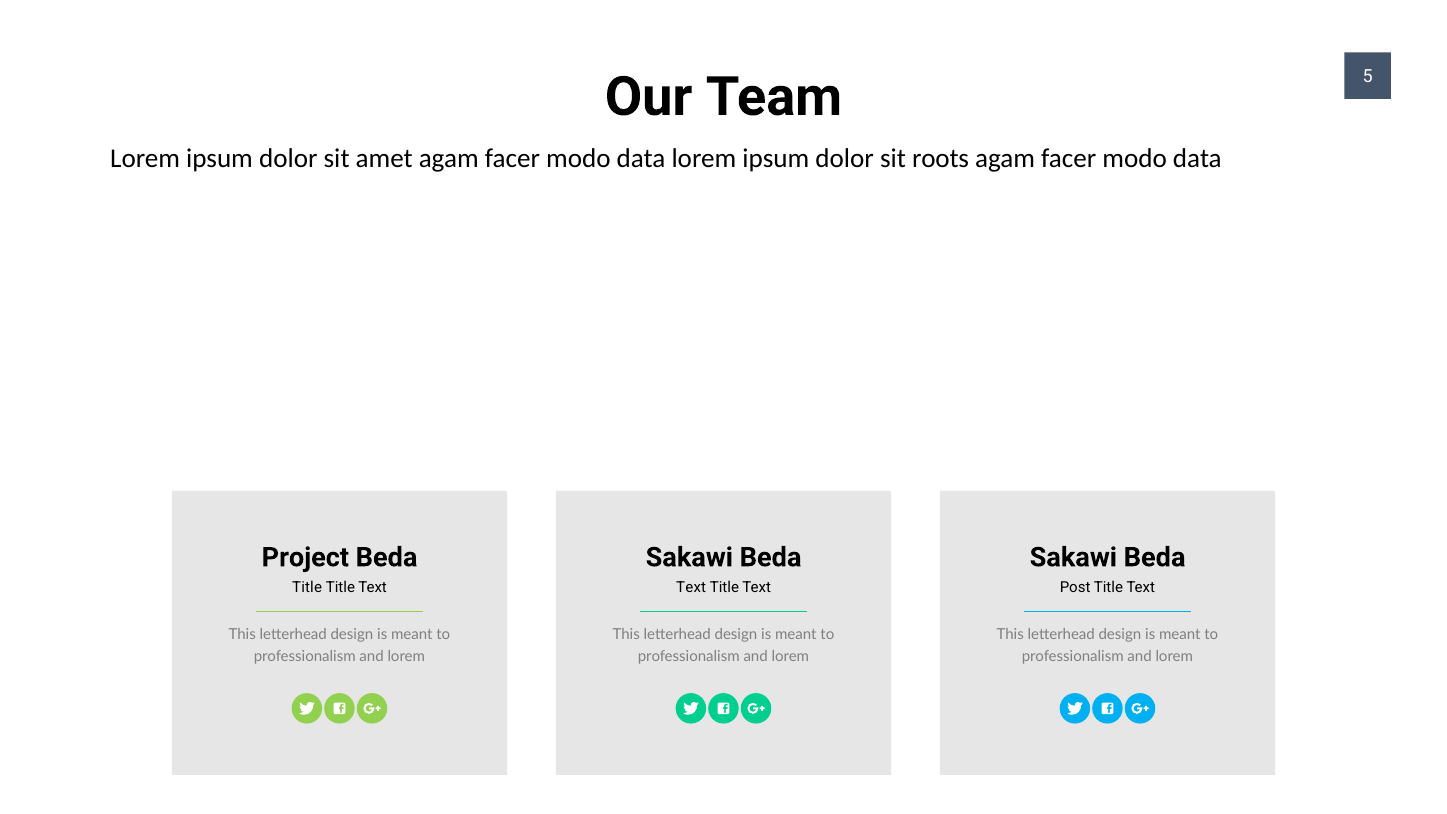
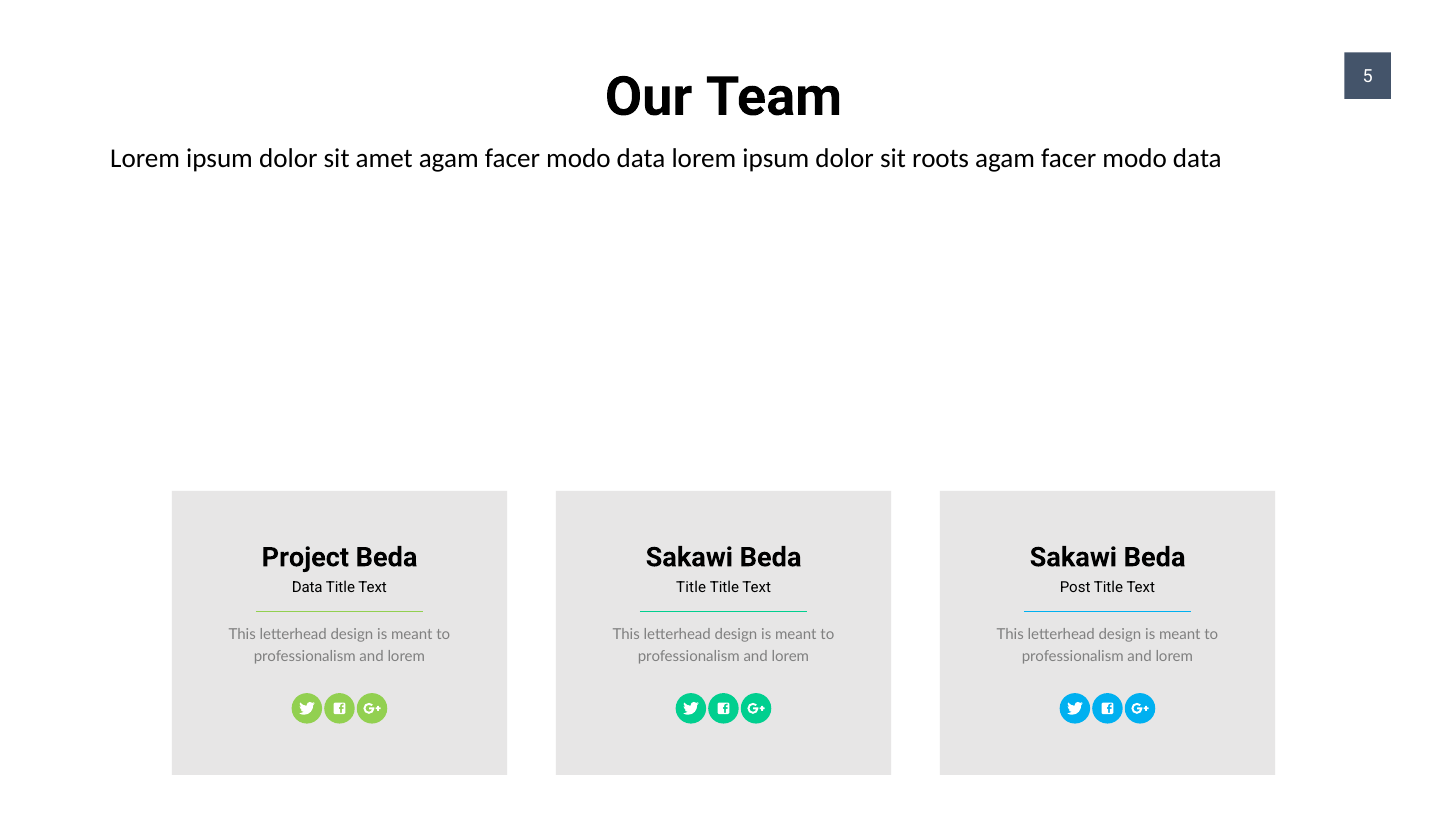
Title: Title -> Data (307, 588)
Text: Text -> Title (691, 588)
